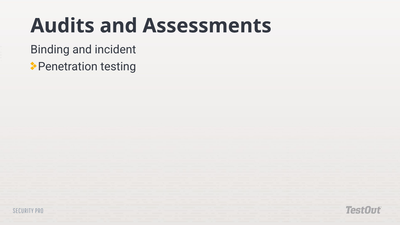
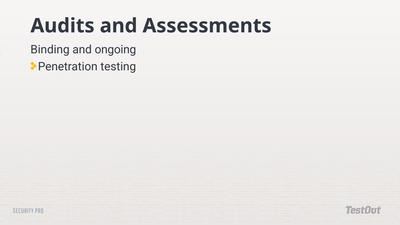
incident: incident -> ongoing (115, 50)
